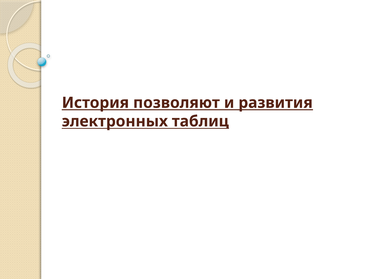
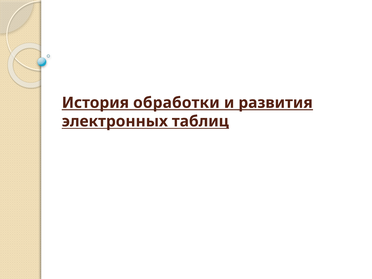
позволяют: позволяют -> обработки (176, 103)
